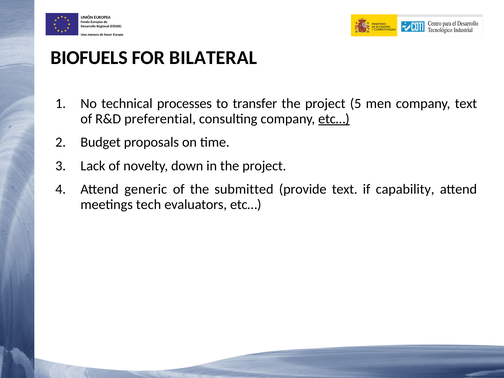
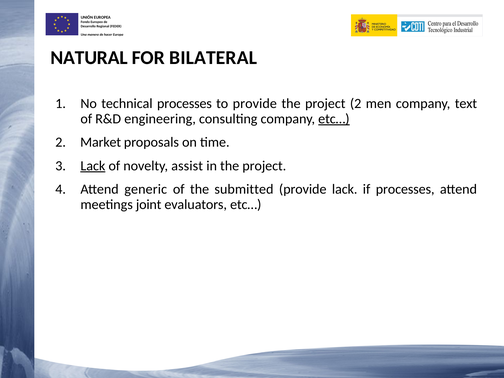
BIOFUELS: BIOFUELS -> NATURAL (89, 58)
to transfer: transfer -> provide (255, 104)
project 5: 5 -> 2 (356, 104)
preferential: preferential -> engineering (160, 119)
Budget: Budget -> Market (101, 142)
Lack underline: none -> present (93, 166)
down: down -> assist (187, 166)
provide text: text -> lack (345, 189)
if capability: capability -> processes (405, 189)
tech: tech -> joint (149, 204)
